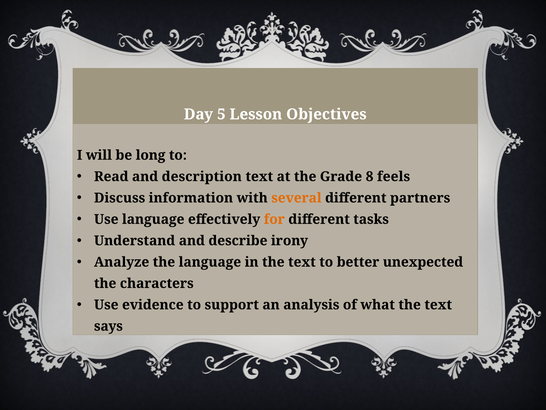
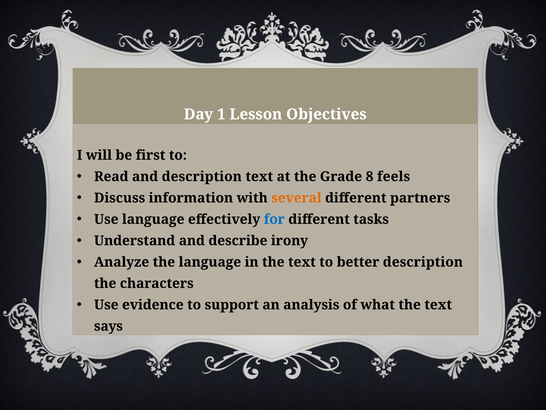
5: 5 -> 1 (221, 114)
long: long -> first (151, 155)
for colour: orange -> blue (274, 219)
better unexpected: unexpected -> description (423, 262)
